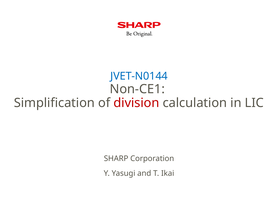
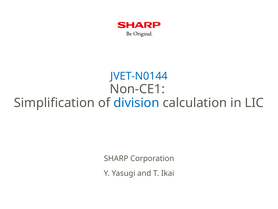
division colour: red -> blue (136, 103)
